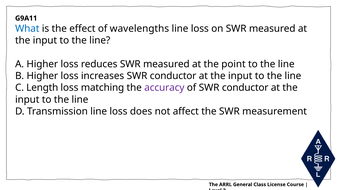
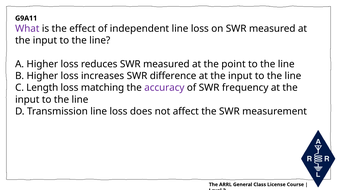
What colour: blue -> purple (27, 29)
wavelengths: wavelengths -> independent (139, 29)
increases SWR conductor: conductor -> difference (173, 76)
of SWR conductor: conductor -> frequency (245, 88)
